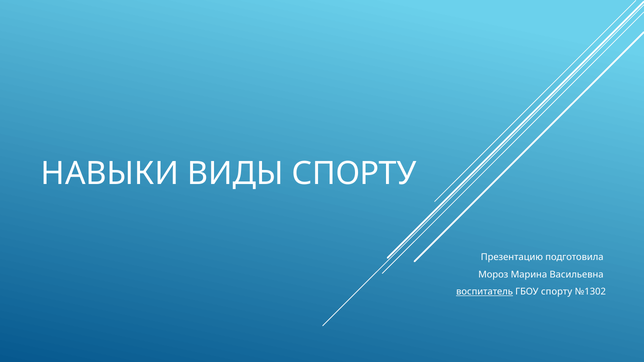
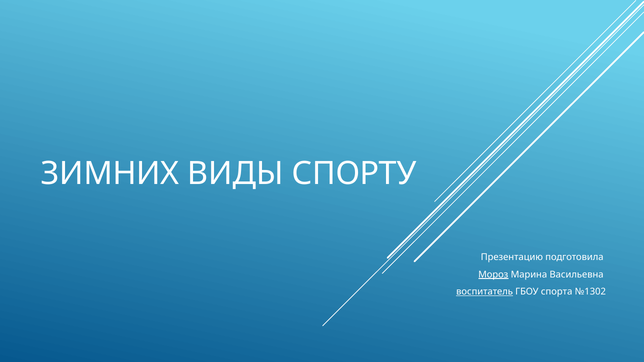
НАВЫКИ: НАВЫКИ -> ЗИМНИХ (110, 174)
Мороз underline: none -> present (493, 275)
ГБОУ спорту: спорту -> спорта (557, 292)
